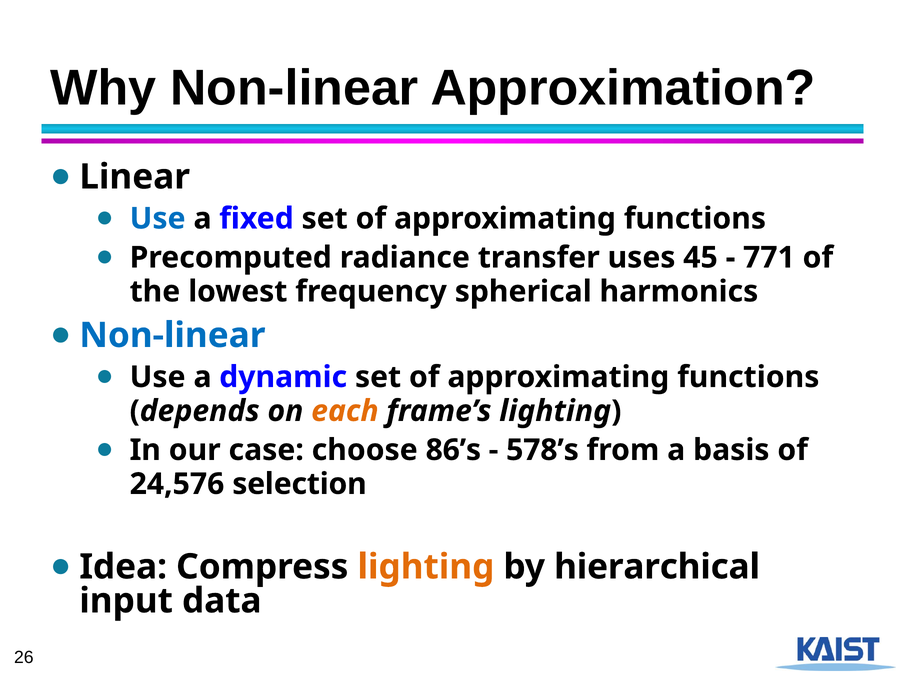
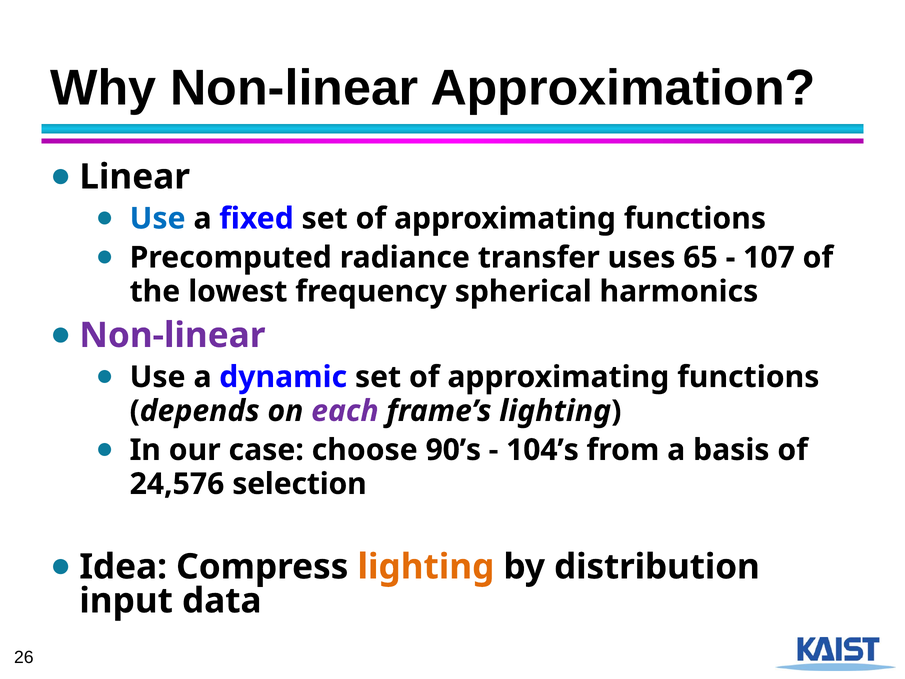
45: 45 -> 65 (700, 257)
771: 771 -> 107 (769, 257)
Non-linear colour: blue -> purple (172, 335)
each colour: orange -> purple (345, 411)
86’s: 86’s -> 90’s (453, 450)
578’s: 578’s -> 104’s (542, 450)
hierarchical: hierarchical -> distribution (657, 567)
